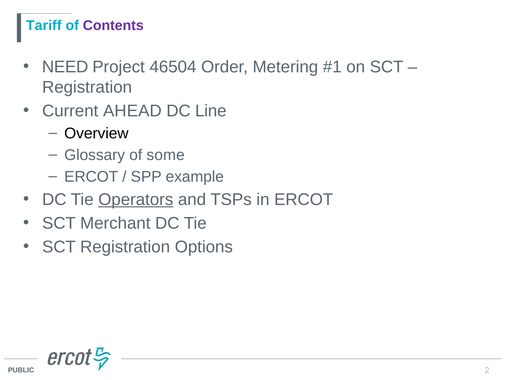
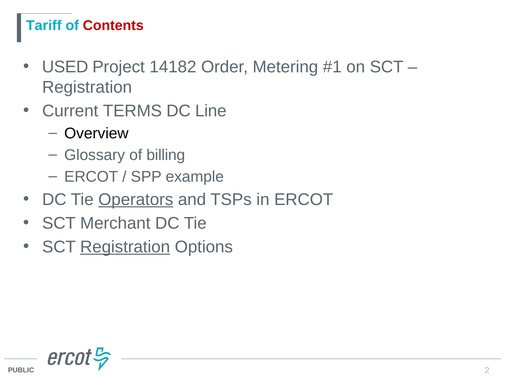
Contents colour: purple -> red (113, 25)
NEED: NEED -> USED (65, 67)
46504: 46504 -> 14182 (173, 67)
AHEAD: AHEAD -> TERMS (132, 111)
some: some -> billing (166, 155)
Registration underline: none -> present (125, 246)
